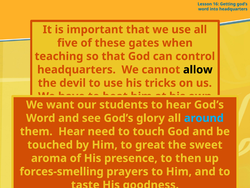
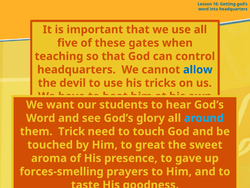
allow colour: black -> blue (198, 70)
them Hear: Hear -> Trick (72, 131)
then: then -> gave (188, 158)
